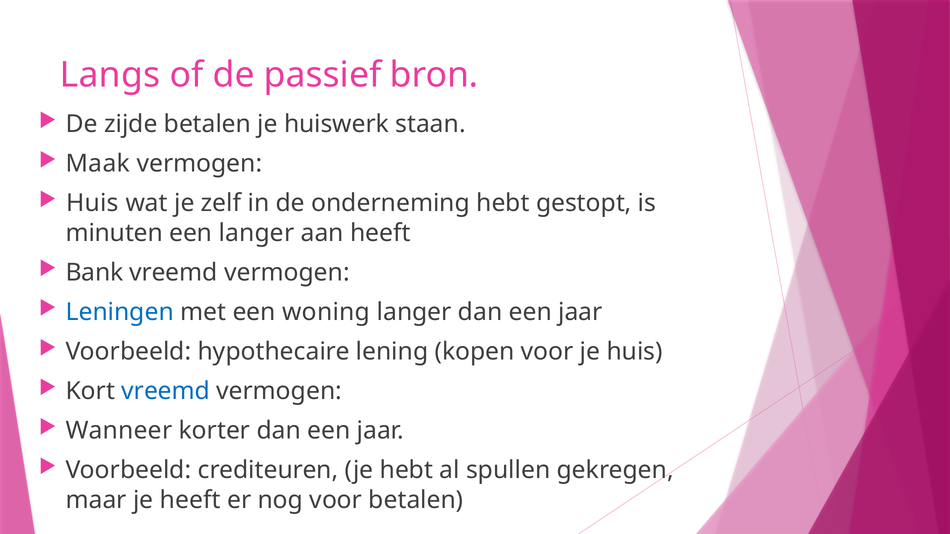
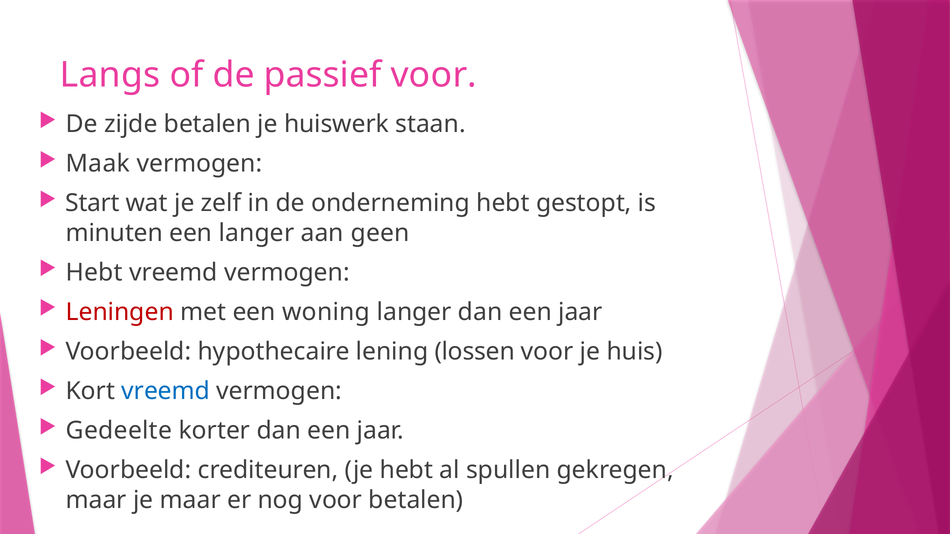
passief bron: bron -> voor (434, 75)
Huis: Huis -> Start (93, 203)
aan heeft: heeft -> geen (380, 233)
Bank: Bank -> Hebt (94, 273)
Leningen colour: blue -> red (120, 312)
kopen: kopen -> lossen (475, 352)
Wanneer: Wanneer -> Gedeelte (119, 431)
je heeft: heeft -> maar (190, 500)
